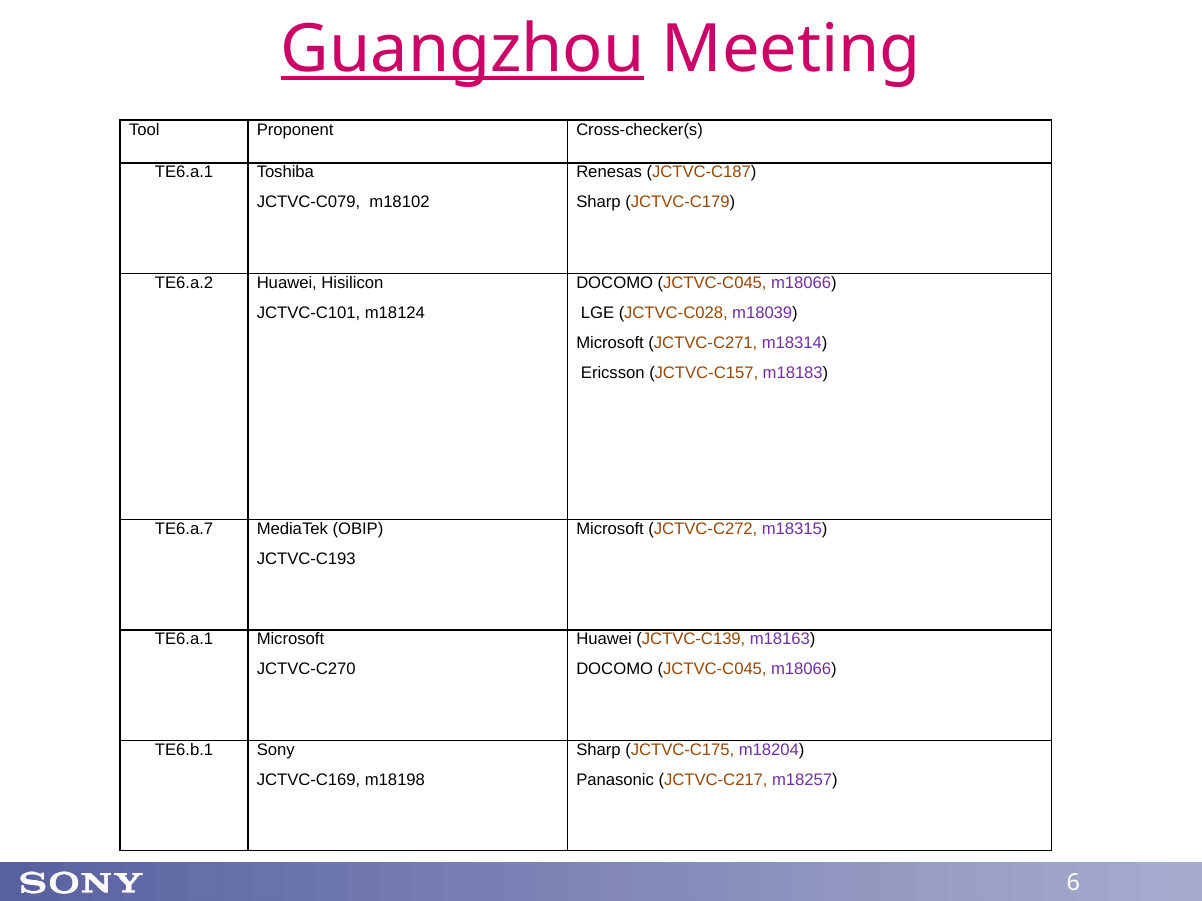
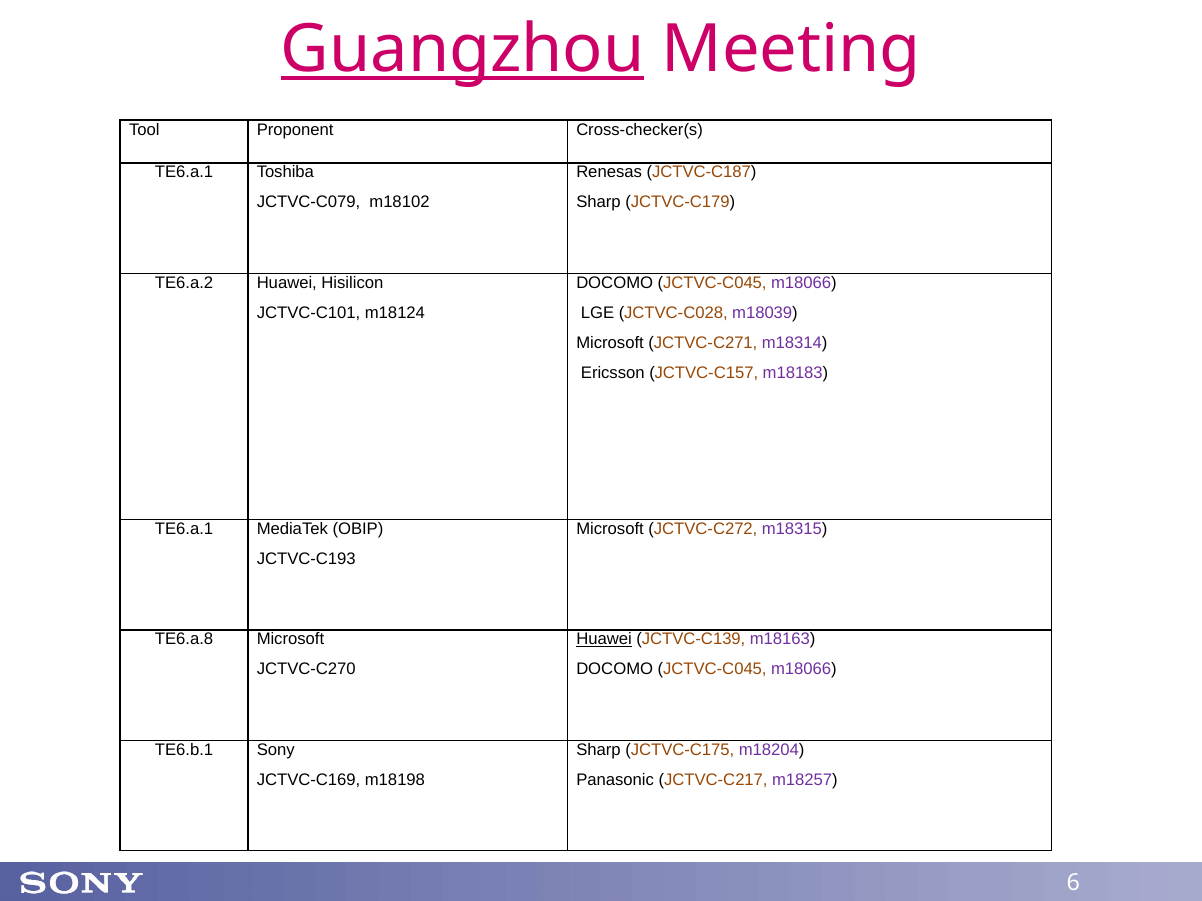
TE6.a.7: TE6.a.7 -> TE6.a.1 (184, 529)
TE6.a.1: TE6.a.1 -> TE6.a.8 (184, 640)
Huawei underline: none -> present (604, 640)
